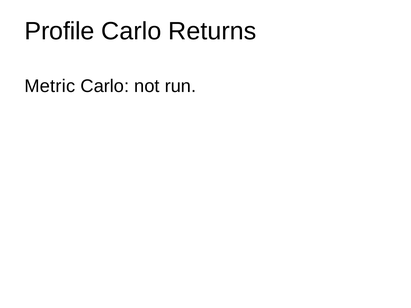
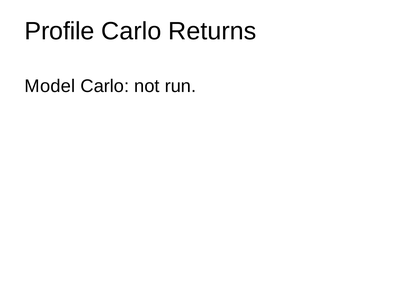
Metric: Metric -> Model (50, 86)
